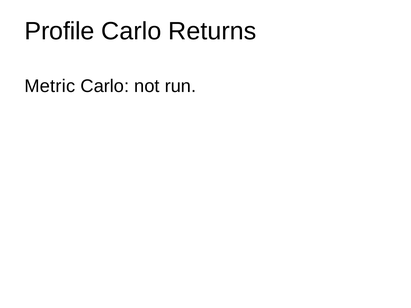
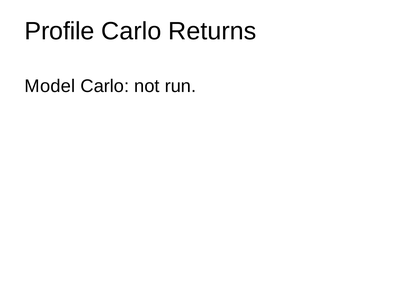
Metric: Metric -> Model (50, 86)
